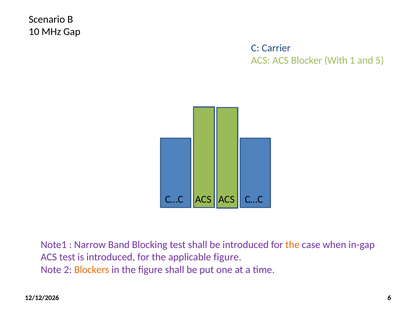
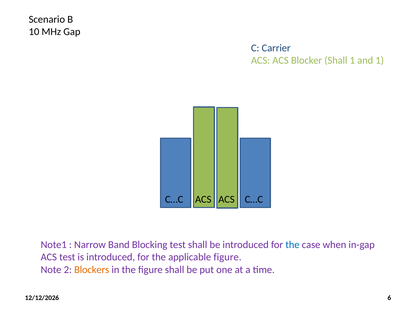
Blocker With: With -> Shall (336, 60)
and 5: 5 -> 1 (380, 60)
the colour: orange -> blue (292, 245)
